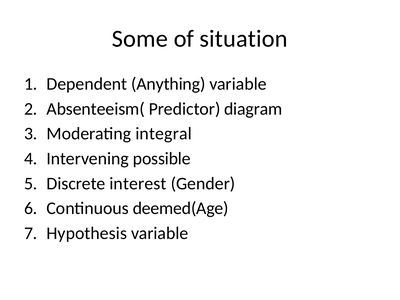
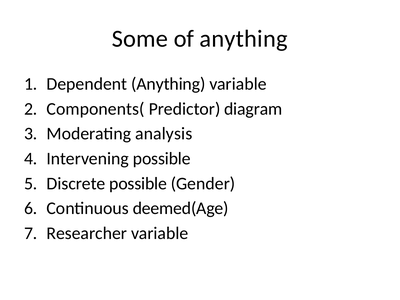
of situation: situation -> anything (244, 39)
Absenteeism(: Absenteeism( -> Components( (96, 109)
integral: integral -> analysis (164, 134)
Discrete interest: interest -> possible (138, 184)
Hypothesis: Hypothesis -> Researcher (87, 233)
